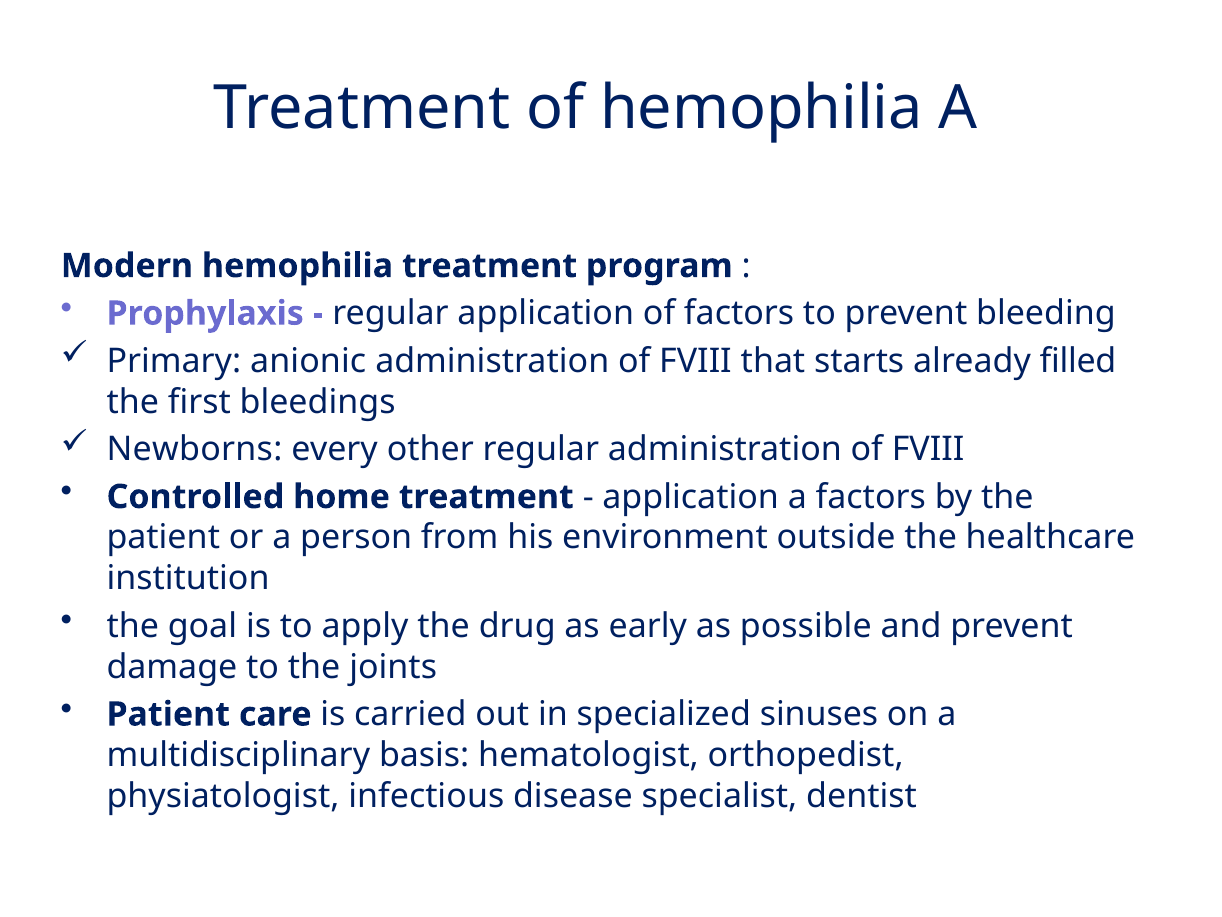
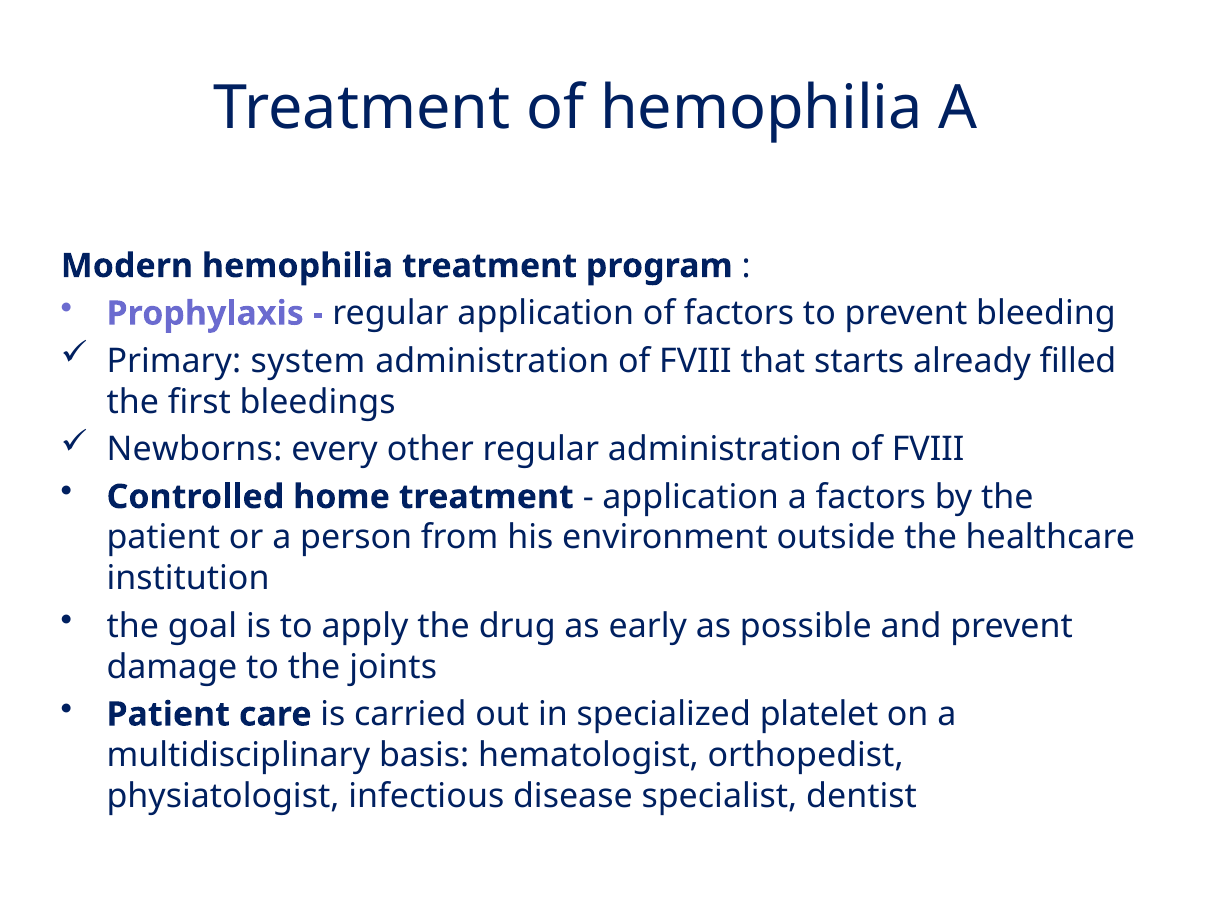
anionic: anionic -> system (308, 361)
sinuses: sinuses -> platelet (819, 714)
